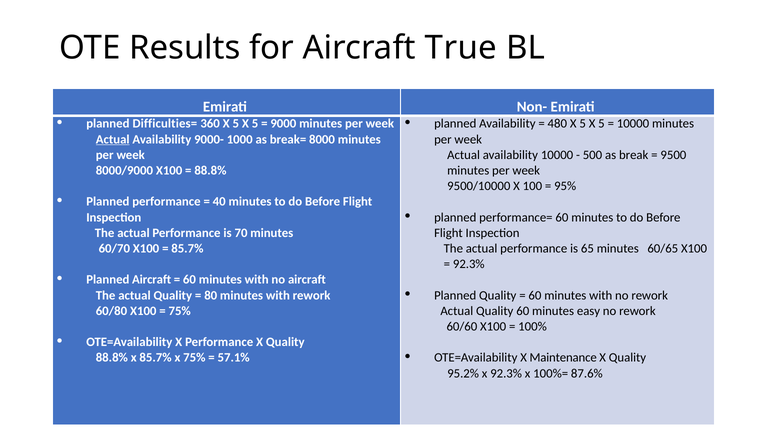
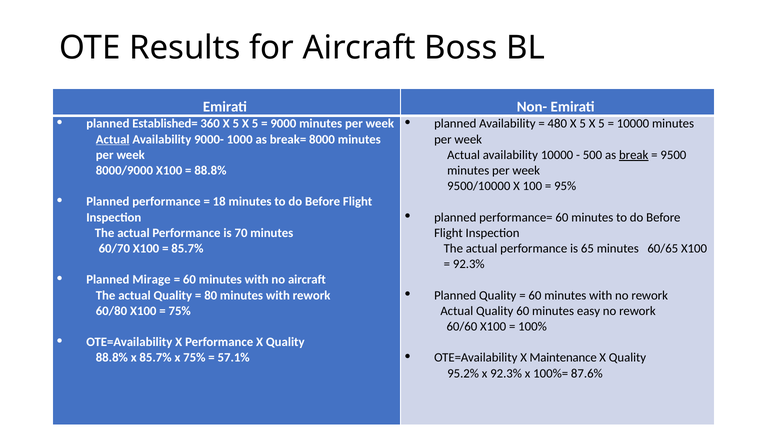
True: True -> Boss (461, 48)
Difficulties=: Difficulties= -> Established= (165, 124)
break underline: none -> present (634, 155)
40: 40 -> 18 (219, 201)
Planned Aircraft: Aircraft -> Mirage (152, 279)
